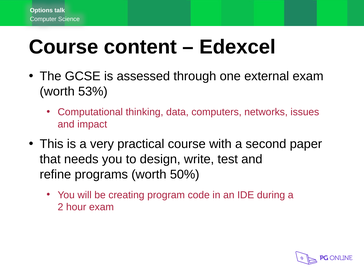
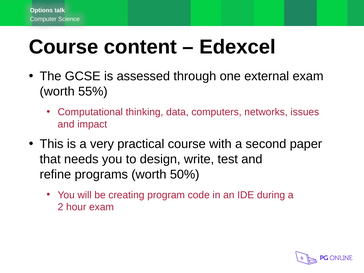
53%: 53% -> 55% (93, 91)
